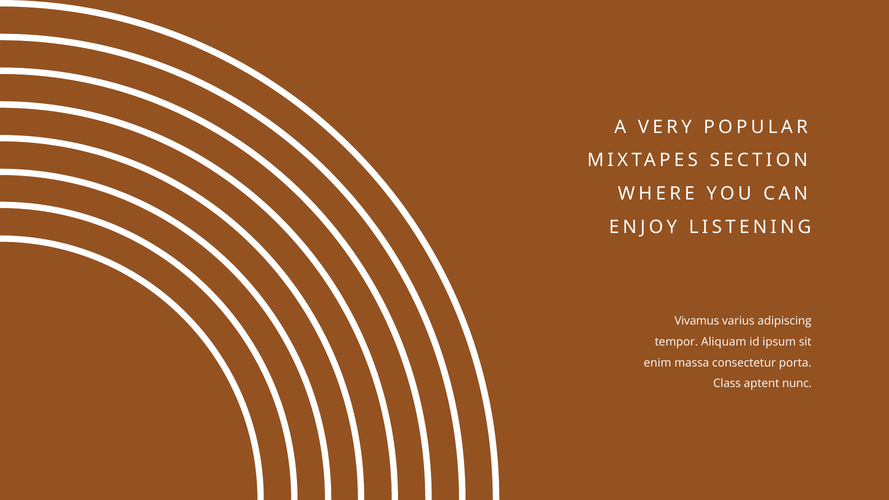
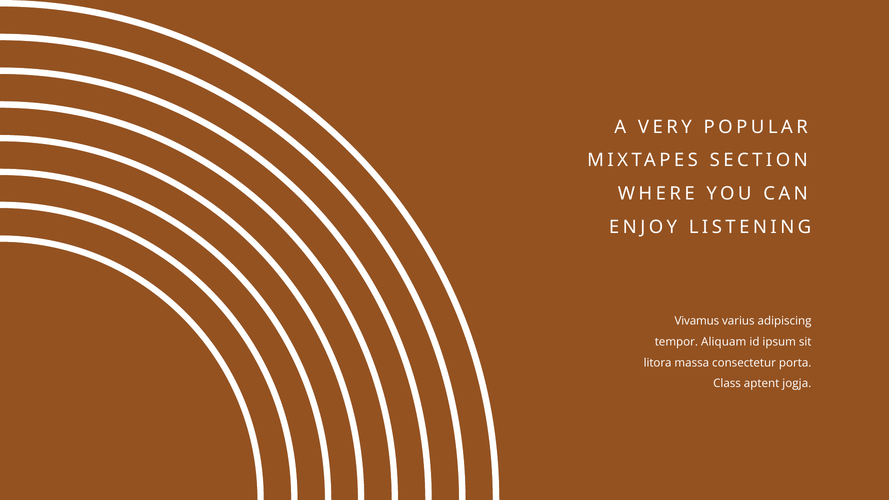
enim: enim -> litora (658, 363)
nunc: nunc -> jogja (797, 384)
